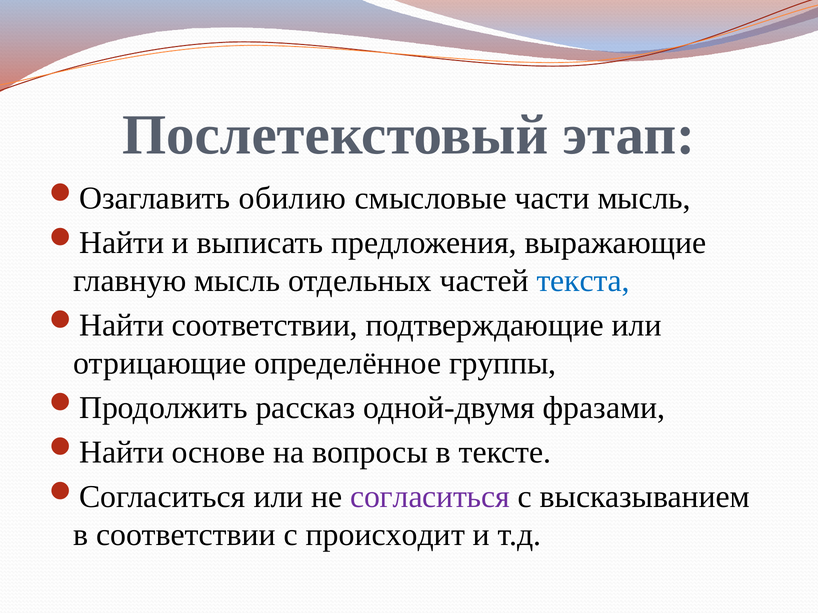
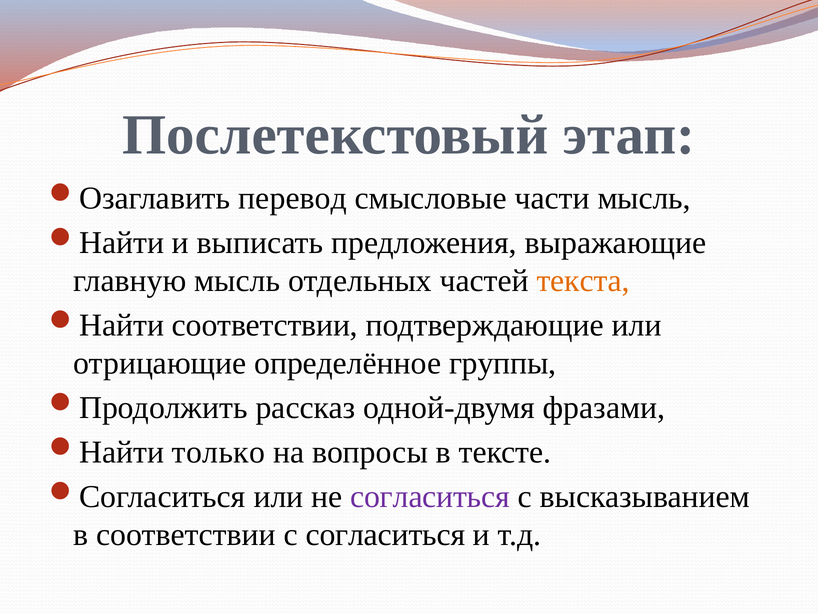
обилию: обилию -> перевод (293, 198)
текста colour: blue -> orange (583, 281)
основе: основе -> только (219, 453)
с происходит: происходит -> согласиться (385, 535)
